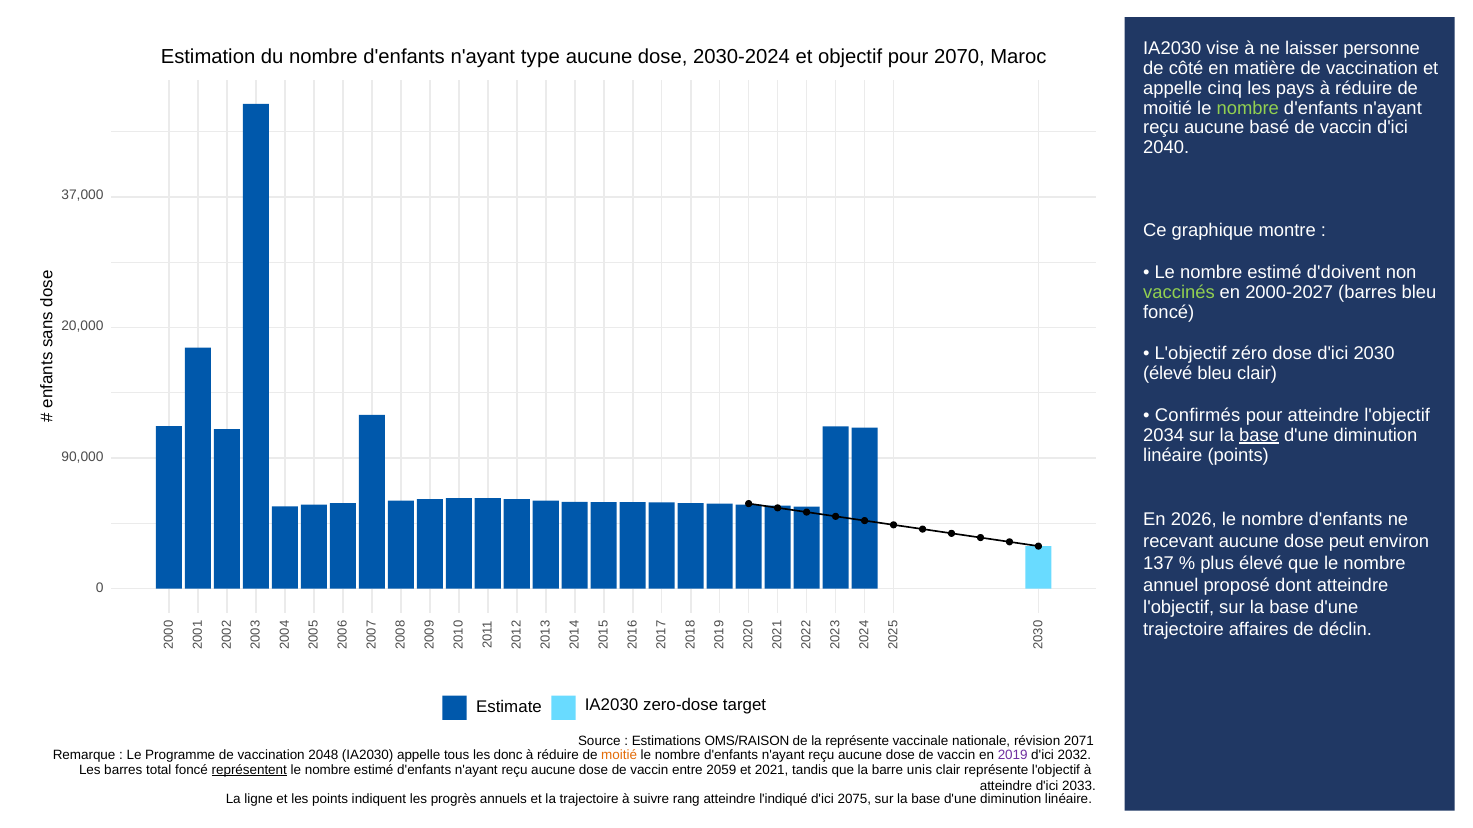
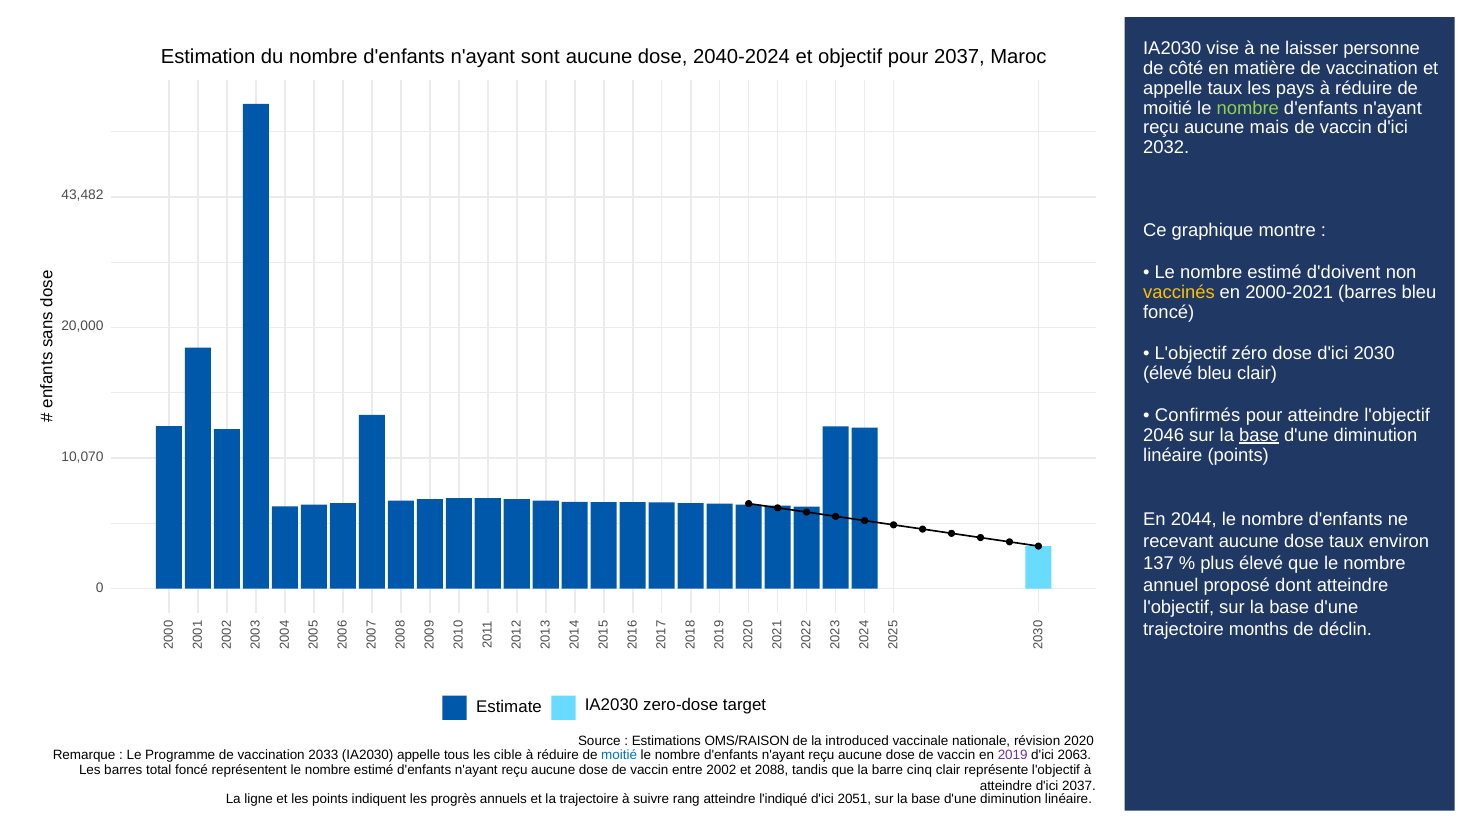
type: type -> sont (540, 57)
2030-2024: 2030-2024 -> 2040-2024 (741, 57)
pour 2070: 2070 -> 2037 (959, 57)
appelle cinq: cinq -> taux (1225, 88)
basé: basé -> mais (1269, 128)
2040: 2040 -> 2032 (1166, 148)
37,000: 37,000 -> 43,482 (82, 196)
vaccinés colour: light green -> yellow (1179, 293)
2000-2027: 2000-2027 -> 2000-2021 (1289, 293)
2034: 2034 -> 2046 (1164, 435)
90,000: 90,000 -> 10,070 (82, 457)
2026: 2026 -> 2044 (1194, 519)
dose peut: peut -> taux (1346, 541)
affaires: affaires -> months (1259, 630)
la représente: représente -> introduced (857, 742)
2071: 2071 -> 2020 (1079, 742)
2048: 2048 -> 2033 (323, 756)
donc: donc -> cible (508, 756)
moitié colour: orange -> blue (619, 756)
2032: 2032 -> 2063 (1074, 756)
représentent underline: present -> none (249, 770)
2059: 2059 -> 2002 (721, 770)
2021: 2021 -> 2088 (772, 770)
unis: unis -> cinq (920, 770)
d'ici 2033: 2033 -> 2037 (1079, 786)
2075: 2075 -> 2051 (854, 799)
